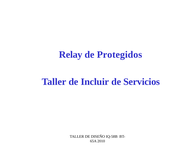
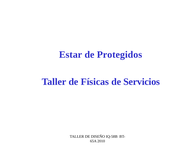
Relay: Relay -> Estar (71, 55)
Incluir: Incluir -> Físicas (95, 82)
